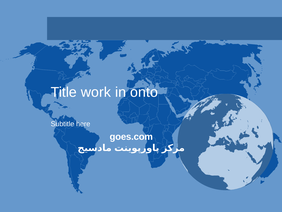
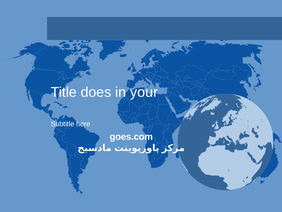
work: work -> does (96, 92)
onto: onto -> your (144, 92)
